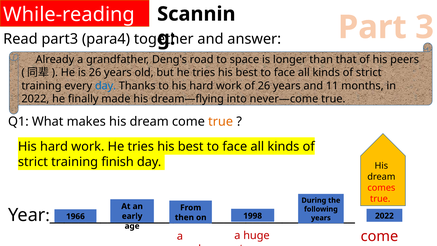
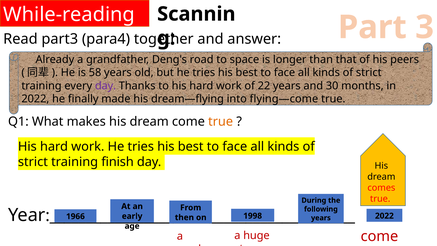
is 26: 26 -> 58 (95, 73)
day colour: blue -> purple (106, 86)
of 26: 26 -> 22 (264, 86)
11: 11 -> 30 (332, 86)
never—come: never—come -> flying—come (284, 99)
